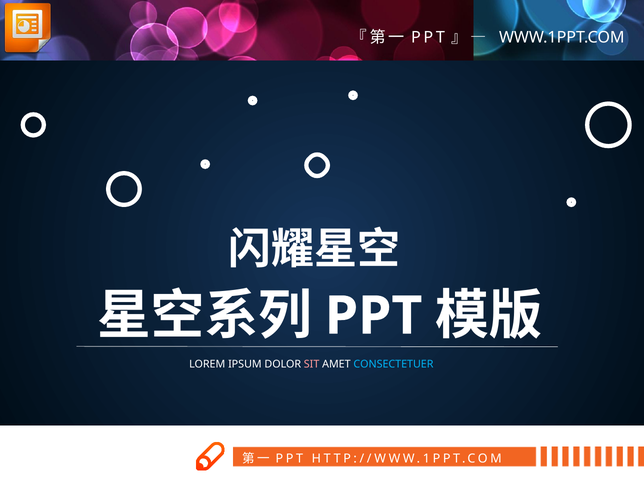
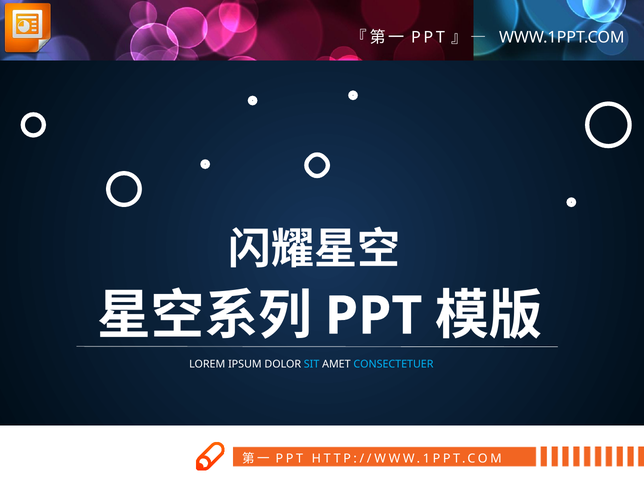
SIT colour: pink -> light blue (312, 364)
